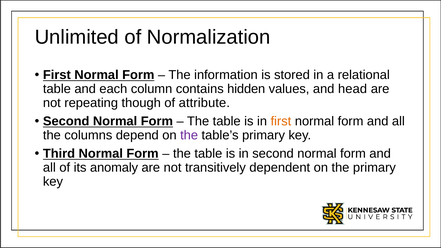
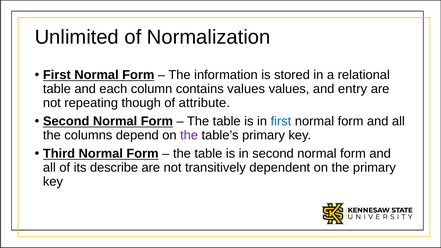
contains hidden: hidden -> values (246, 89)
head: head -> entry (353, 89)
first colour: orange -> blue (281, 121)
anomaly: anomaly -> describe (114, 168)
